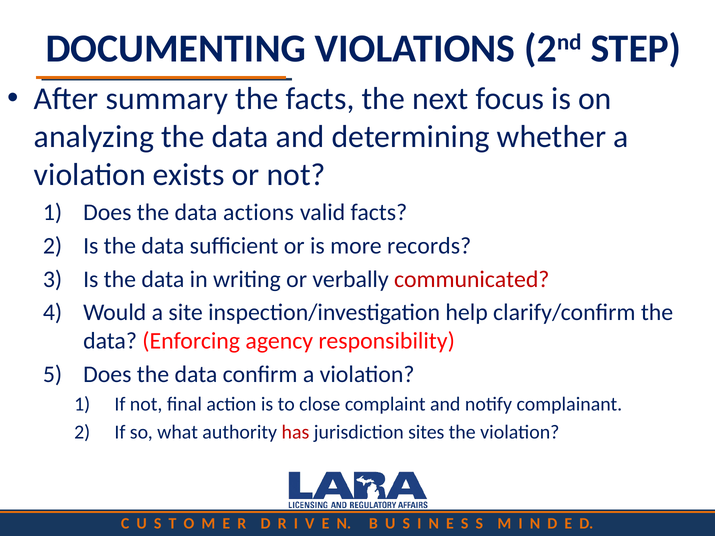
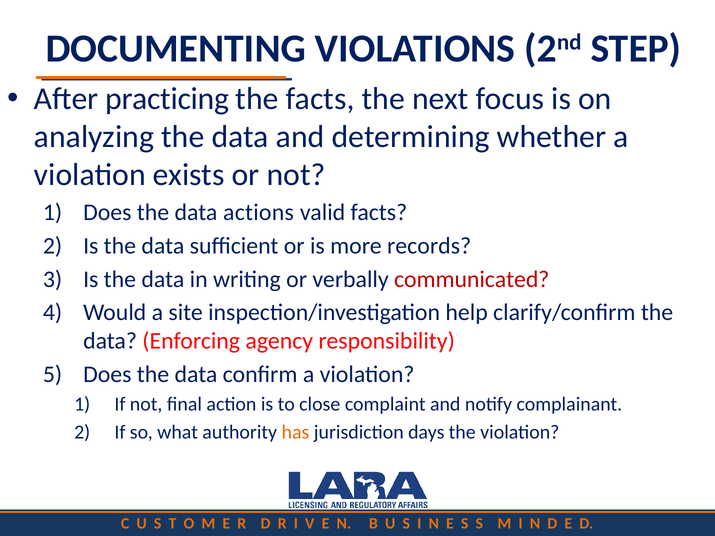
summary: summary -> practicing (167, 99)
has colour: red -> orange (295, 432)
sites: sites -> days (426, 432)
